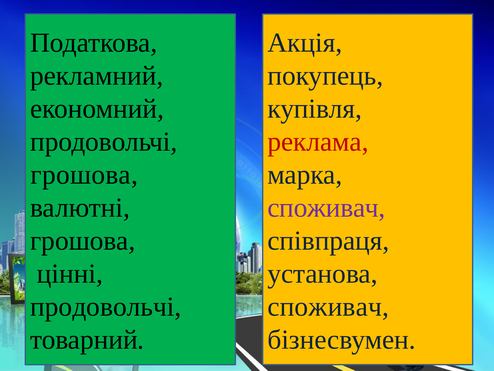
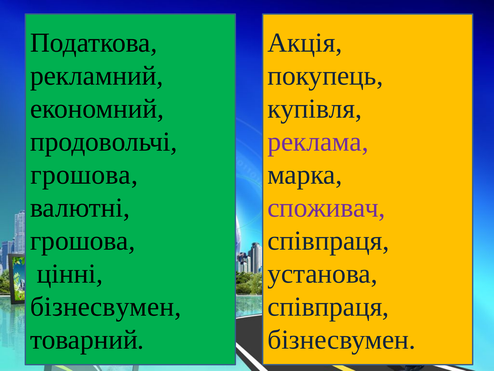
реклама colour: red -> purple (318, 142)
продовольчі: продовольчі -> бізнесвумен (106, 306)
споживач: споживач -> співпраця (328, 306)
